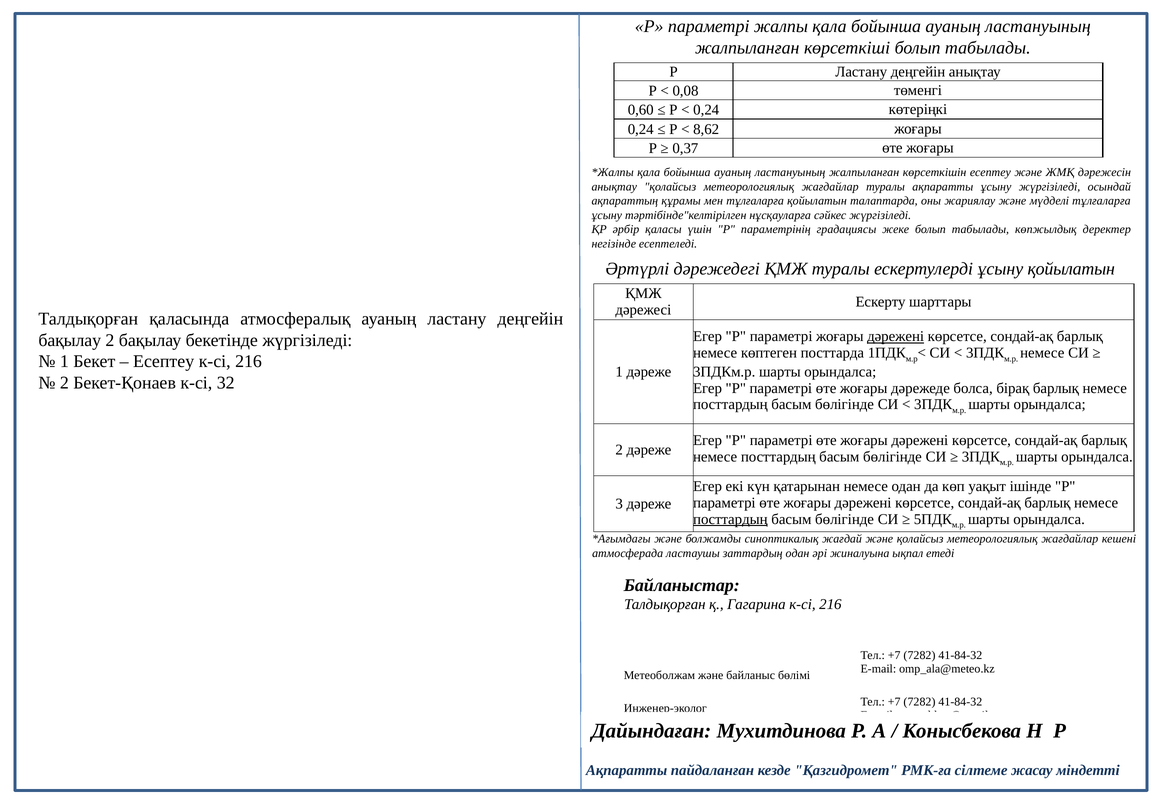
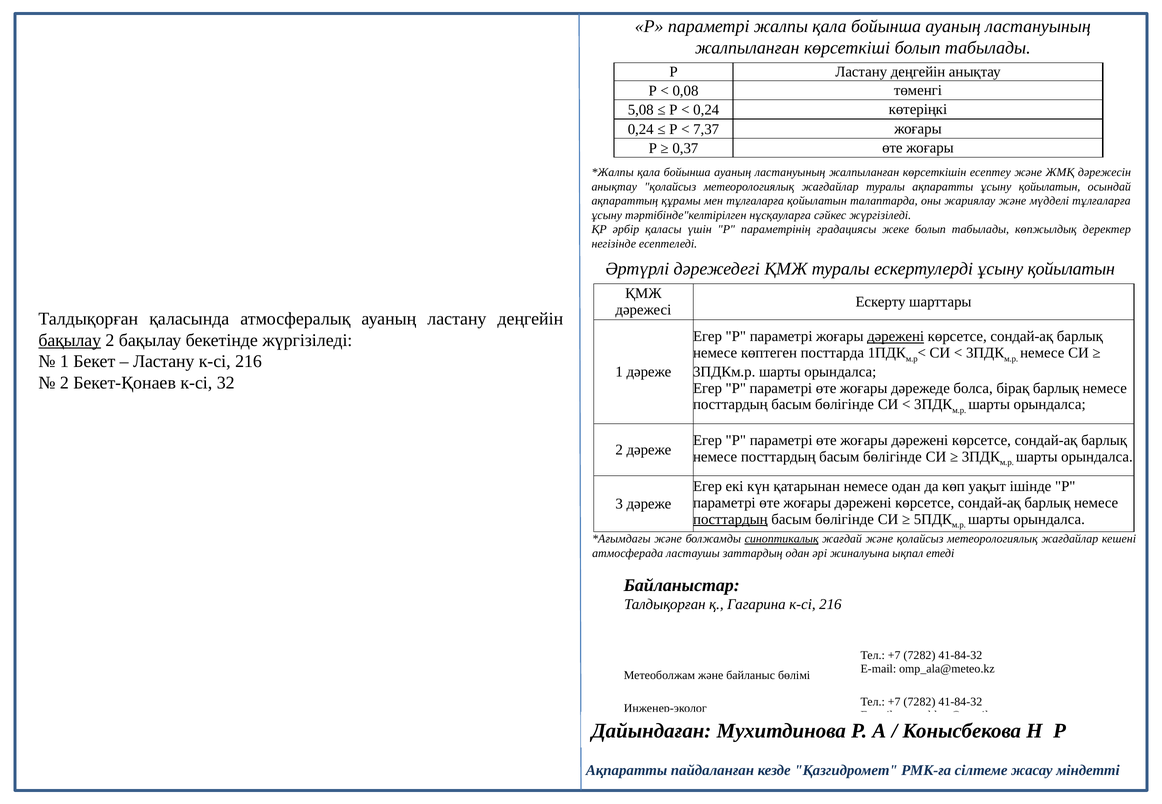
0,60: 0,60 -> 5,08 (641, 110)
8,62: 8,62 -> 7,37 (706, 129)
ақпаратты ұсыну жүргізіледі: жүргізіледі -> қойылатын (1050, 187)
бақылау underline: none -> present (70, 340)
Есептеу: Есептеу -> Ластану (164, 362)
синоптикалық underline: none -> present (782, 539)
